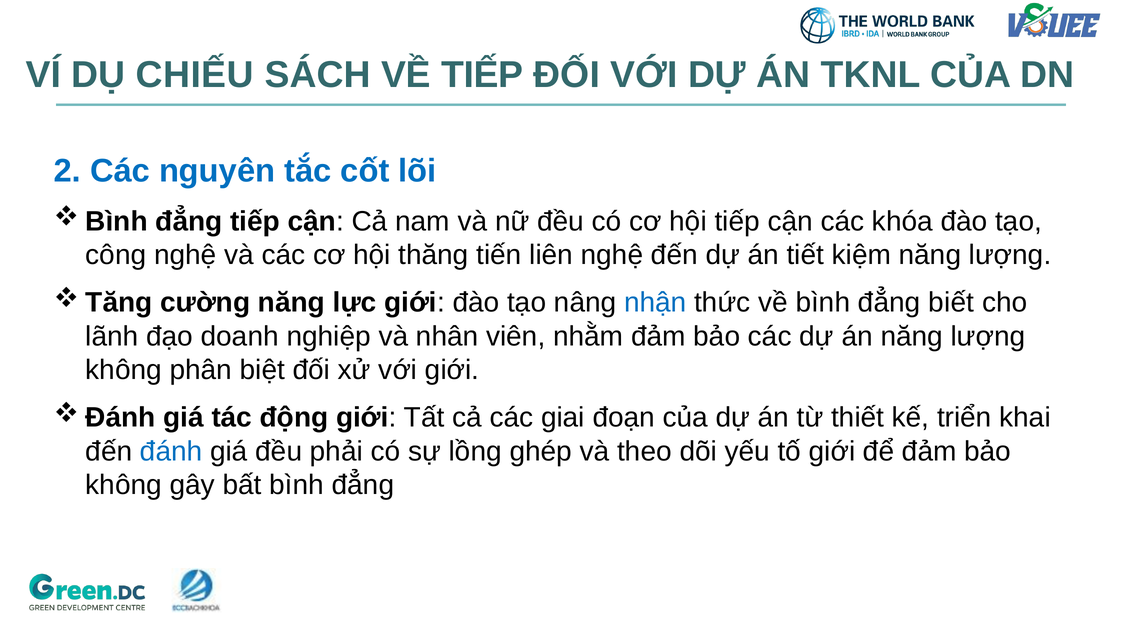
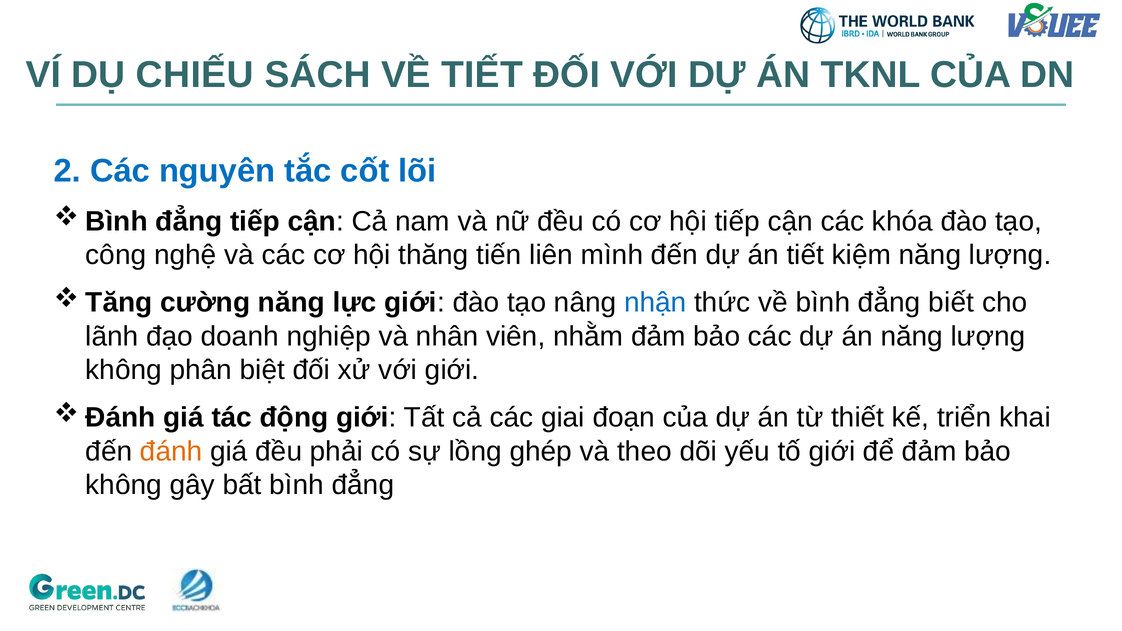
VỀ TIẾP: TIẾP -> TIẾT (482, 75)
liên nghệ: nghệ -> mình (612, 255)
đánh colour: blue -> orange (171, 451)
